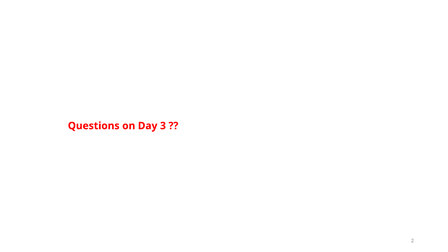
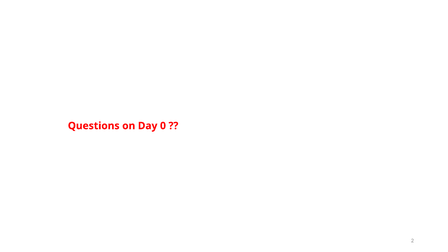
3: 3 -> 0 (163, 126)
